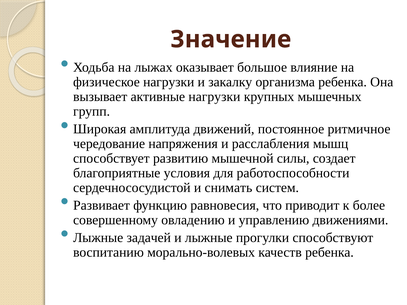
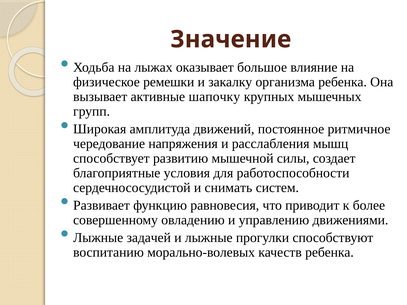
физическое нагрузки: нагрузки -> ремешки (169, 82)
активные нагрузки: нагрузки -> шапочку (214, 97)
